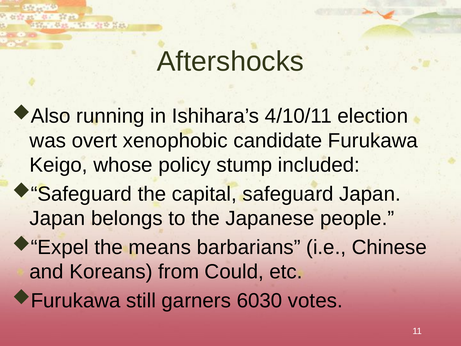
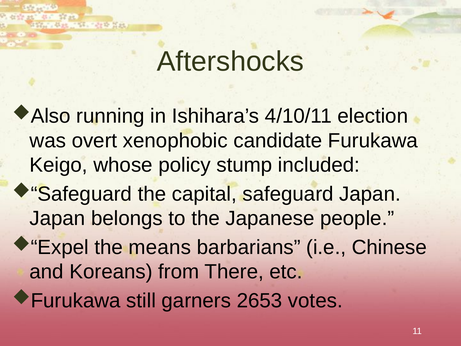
Could: Could -> There (234, 272)
6030: 6030 -> 2653 (260, 300)
